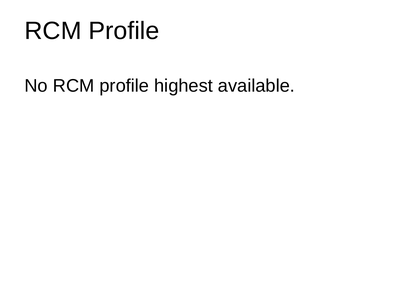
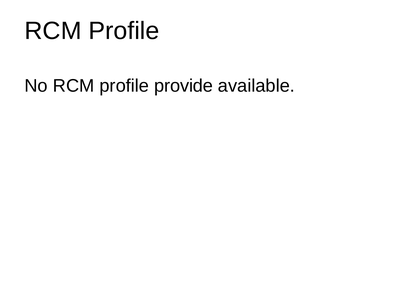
highest: highest -> provide (184, 86)
